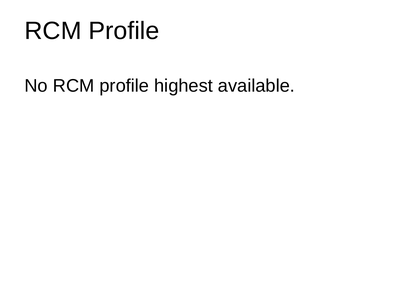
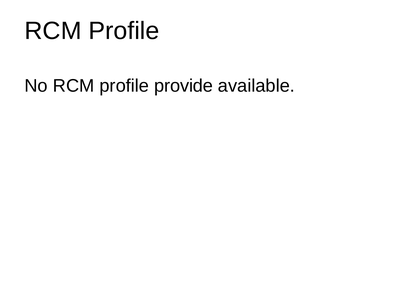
highest: highest -> provide (184, 86)
